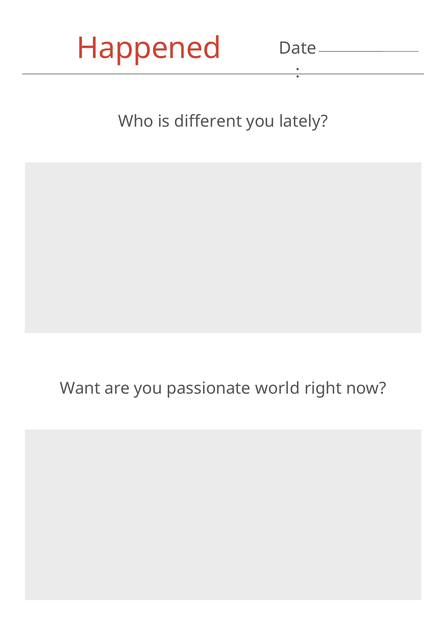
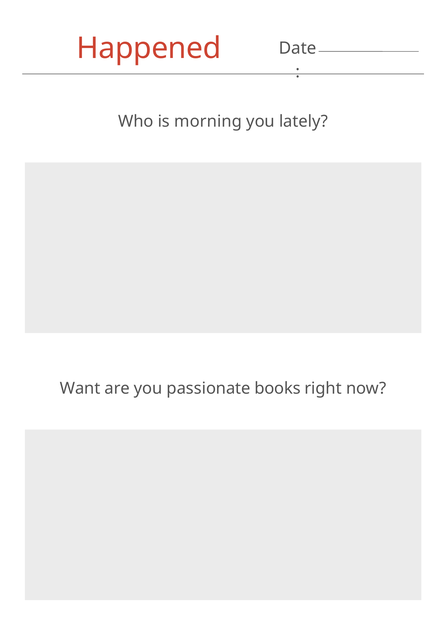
different: different -> morning (208, 121)
world: world -> books (278, 388)
